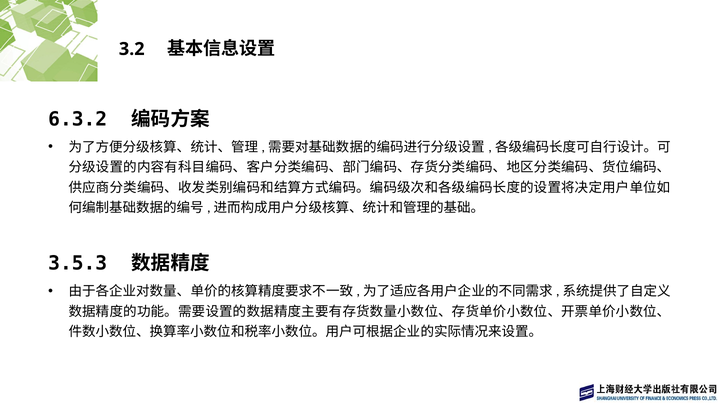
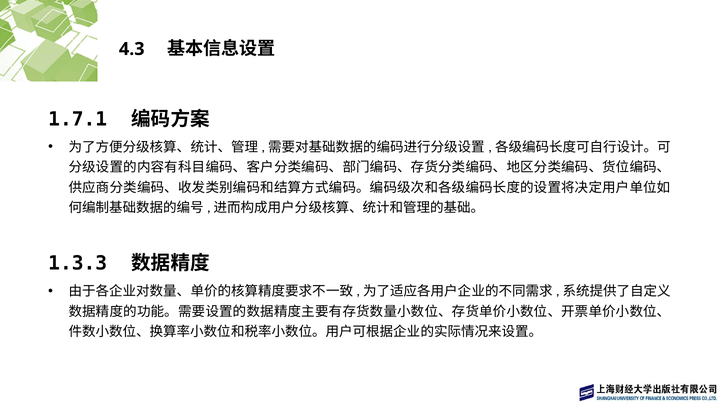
3.2: 3.2 -> 4.3 (132, 49)
6.3.2: 6.3.2 -> 1.7.1 (78, 119)
3.5.3: 3.5.3 -> 1.3.3 (78, 264)
